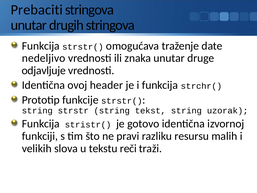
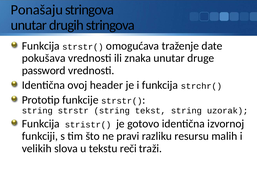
Prebaciti: Prebaciti -> Ponašaju (37, 10)
nedeljivo: nedeljivo -> pokušava (44, 58)
odjavljuje: odjavljuje -> password (44, 70)
